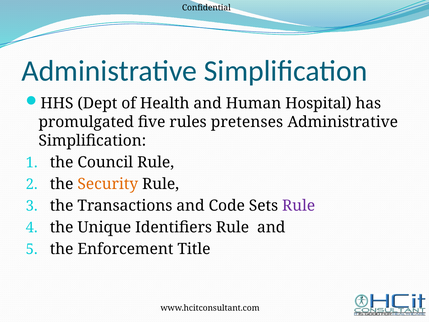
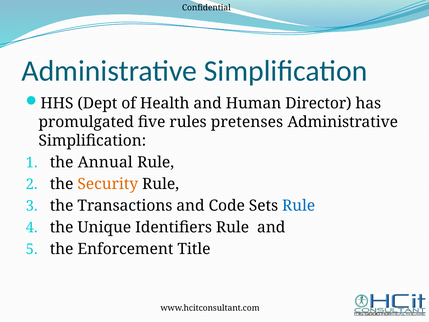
Hospital: Hospital -> Director (318, 103)
Council: Council -> Annual (105, 162)
Rule colour: purple -> blue (299, 205)
